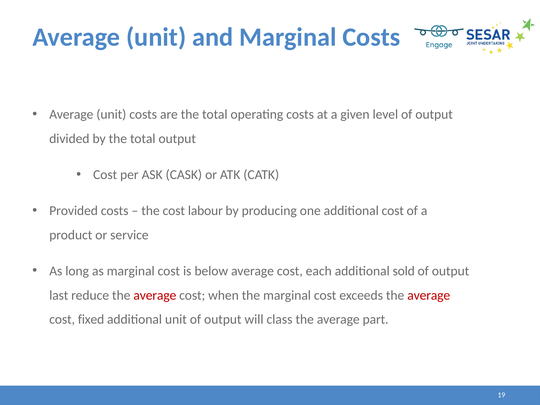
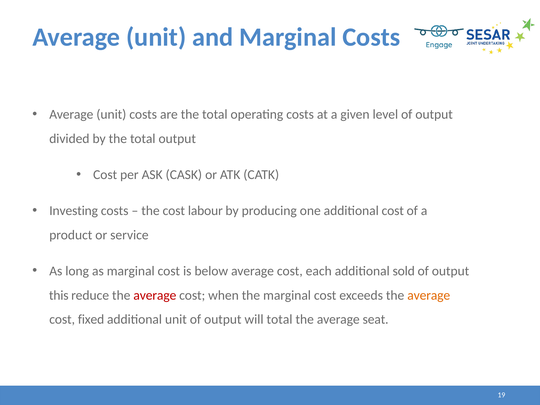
Provided: Provided -> Investing (74, 211)
last: last -> this (59, 295)
average colour: red -> orange (429, 295)
will class: class -> total (279, 320)
part: part -> seat (376, 320)
